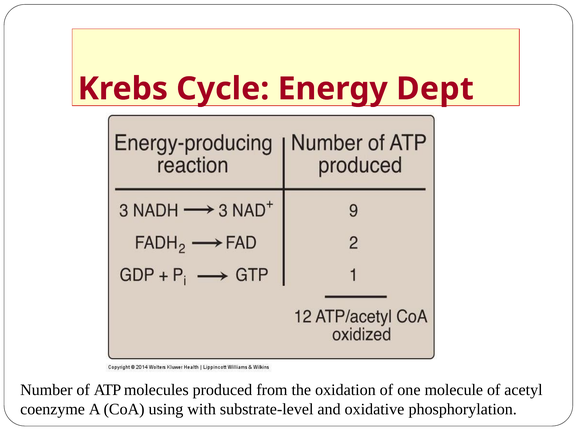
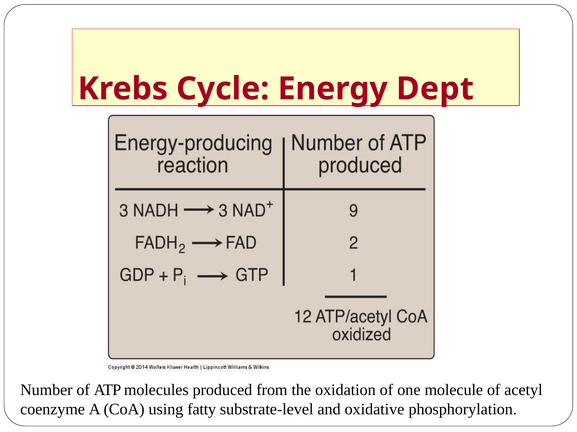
with: with -> fatty (202, 410)
